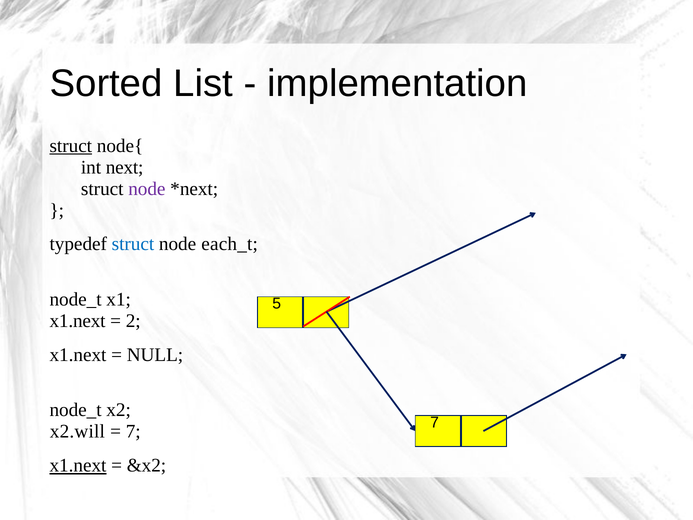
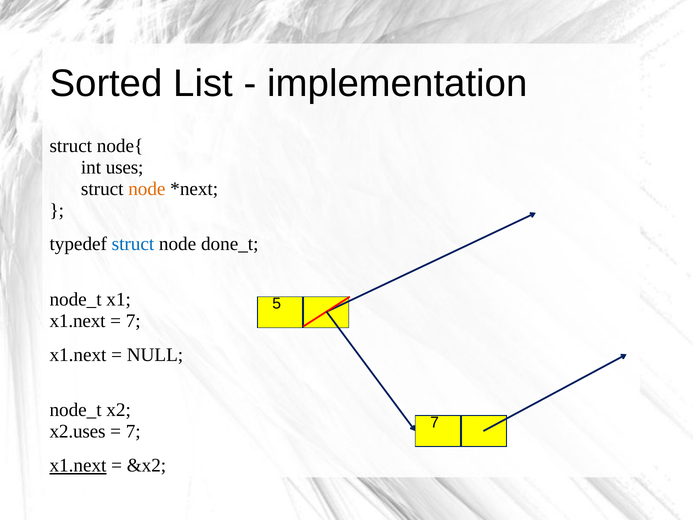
struct underline: present -> none (71, 146)
next: next -> uses (125, 167)
node colour: purple -> orange (147, 189)
each_t: each_t -> done_t (230, 244)
2: 2 -> 7 (133, 321)
x2.will: x2.will -> x2.uses (78, 431)
